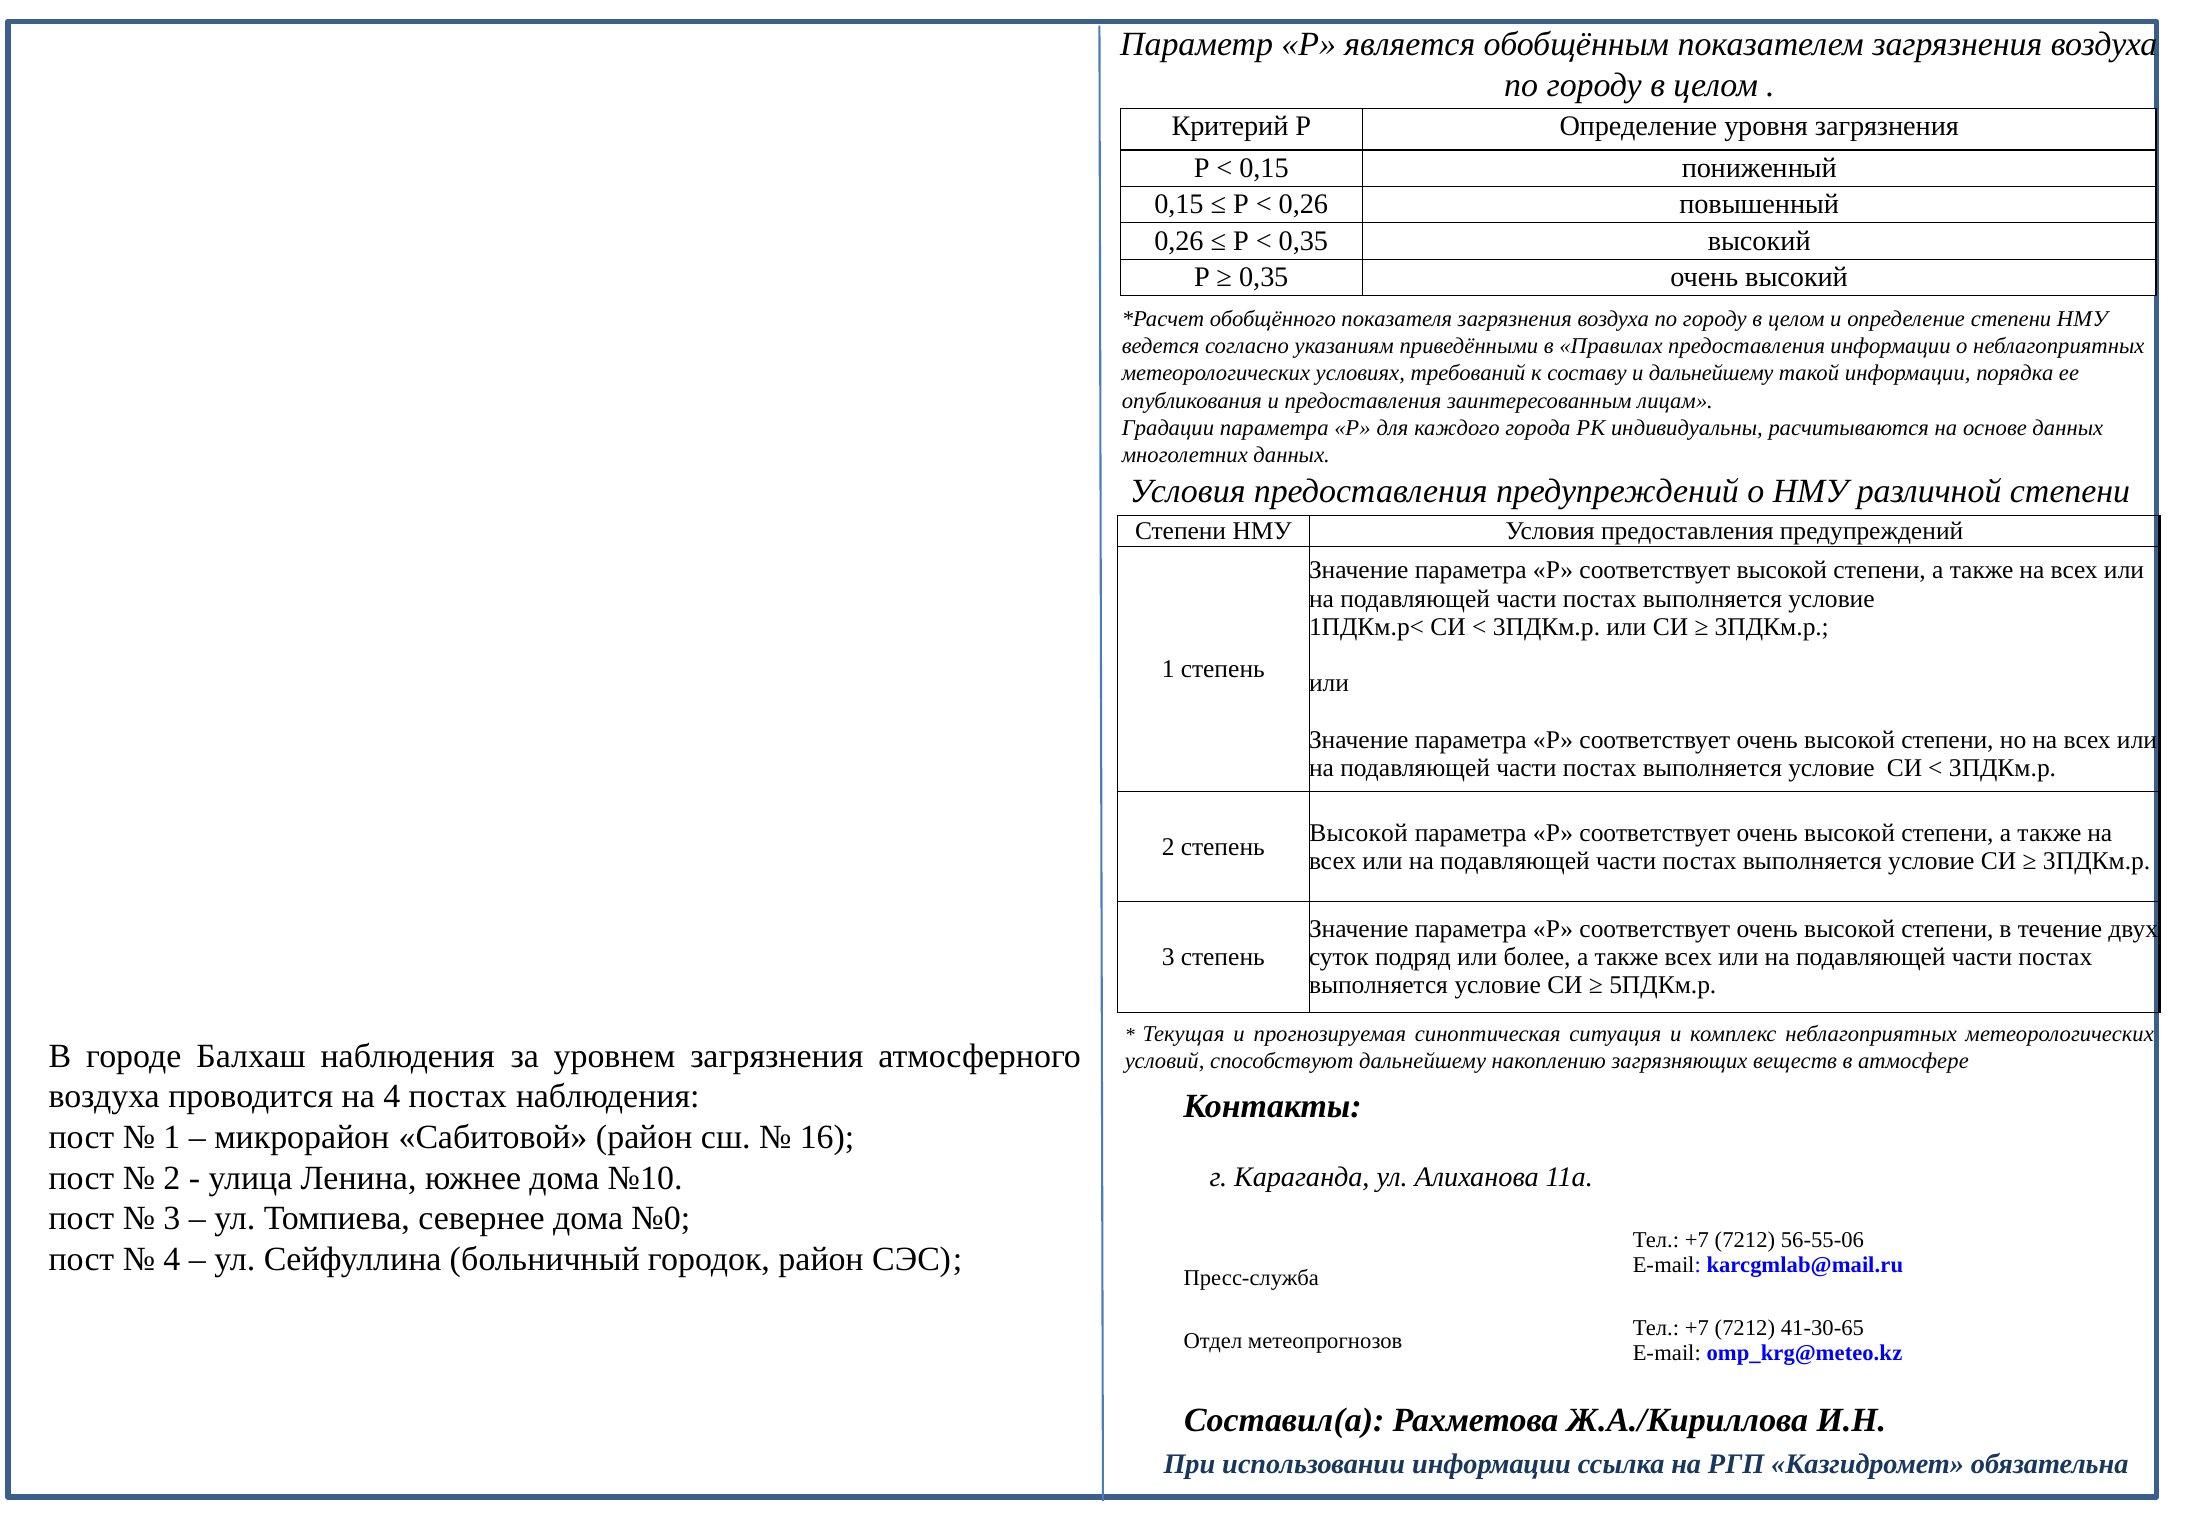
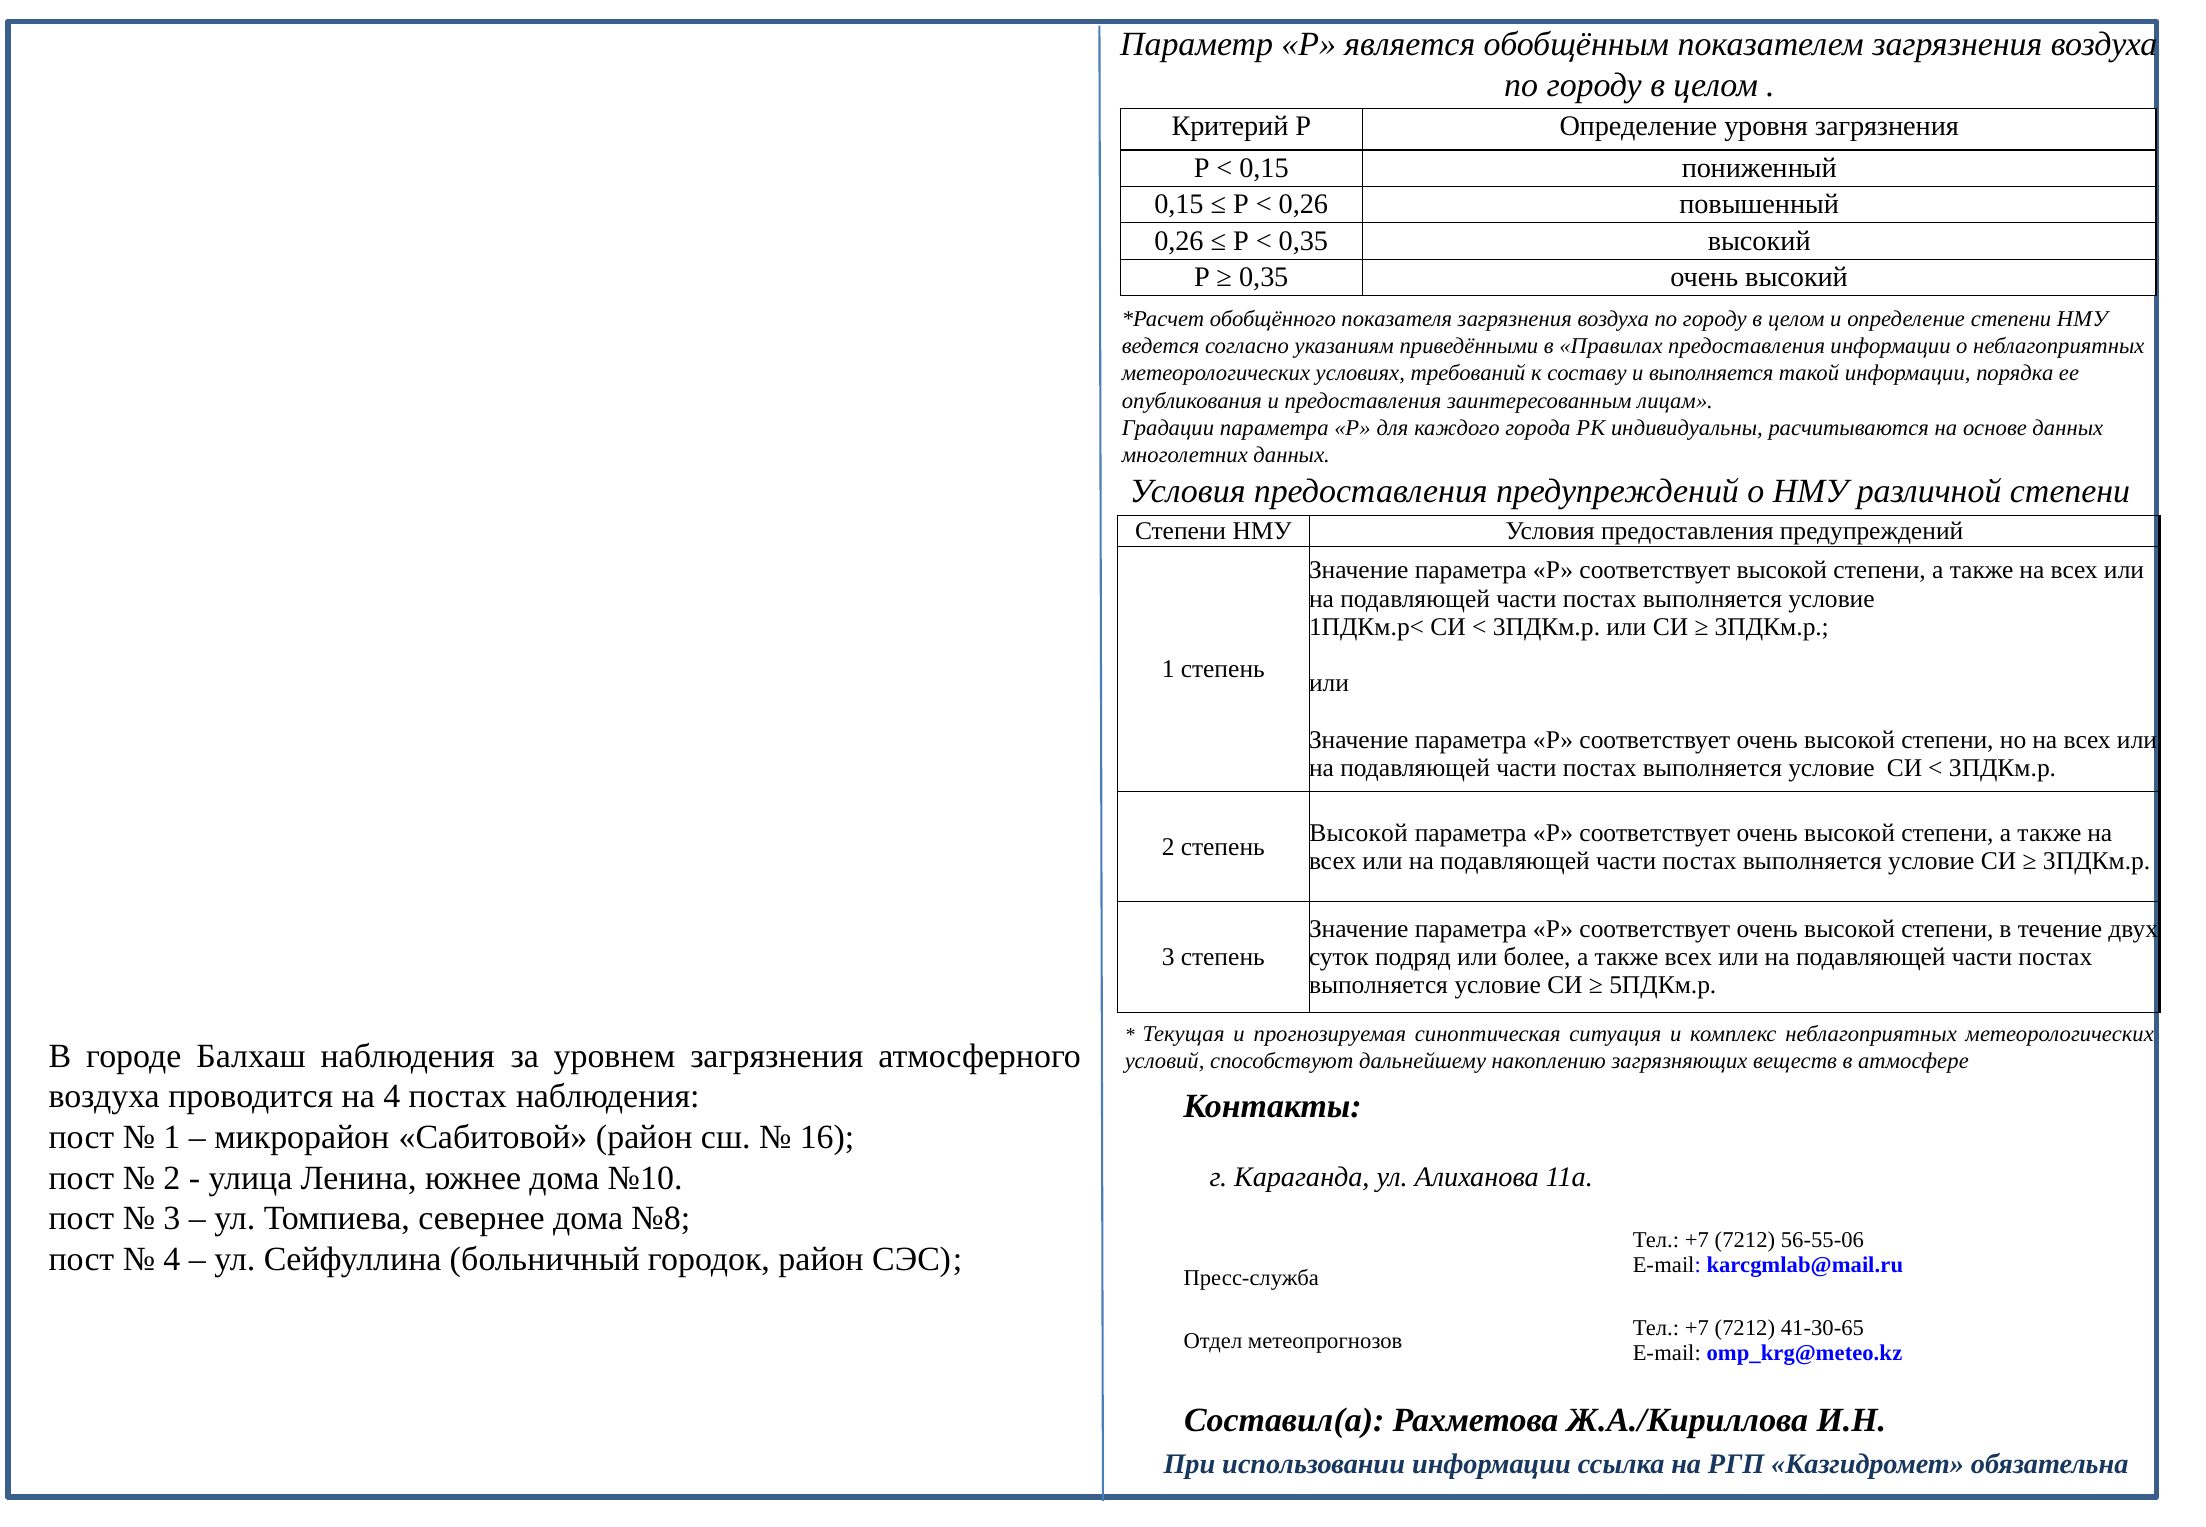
и дальнейшему: дальнейшему -> выполняется (1711, 373)
№0: №0 -> №8 (661, 1219)
